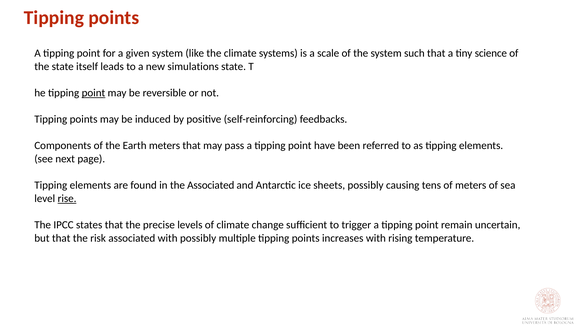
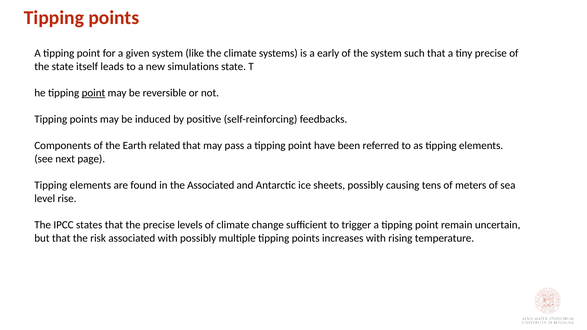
scale: scale -> early (328, 53)
tiny science: science -> precise (491, 53)
Earth meters: meters -> related (165, 146)
rise underline: present -> none (67, 199)
